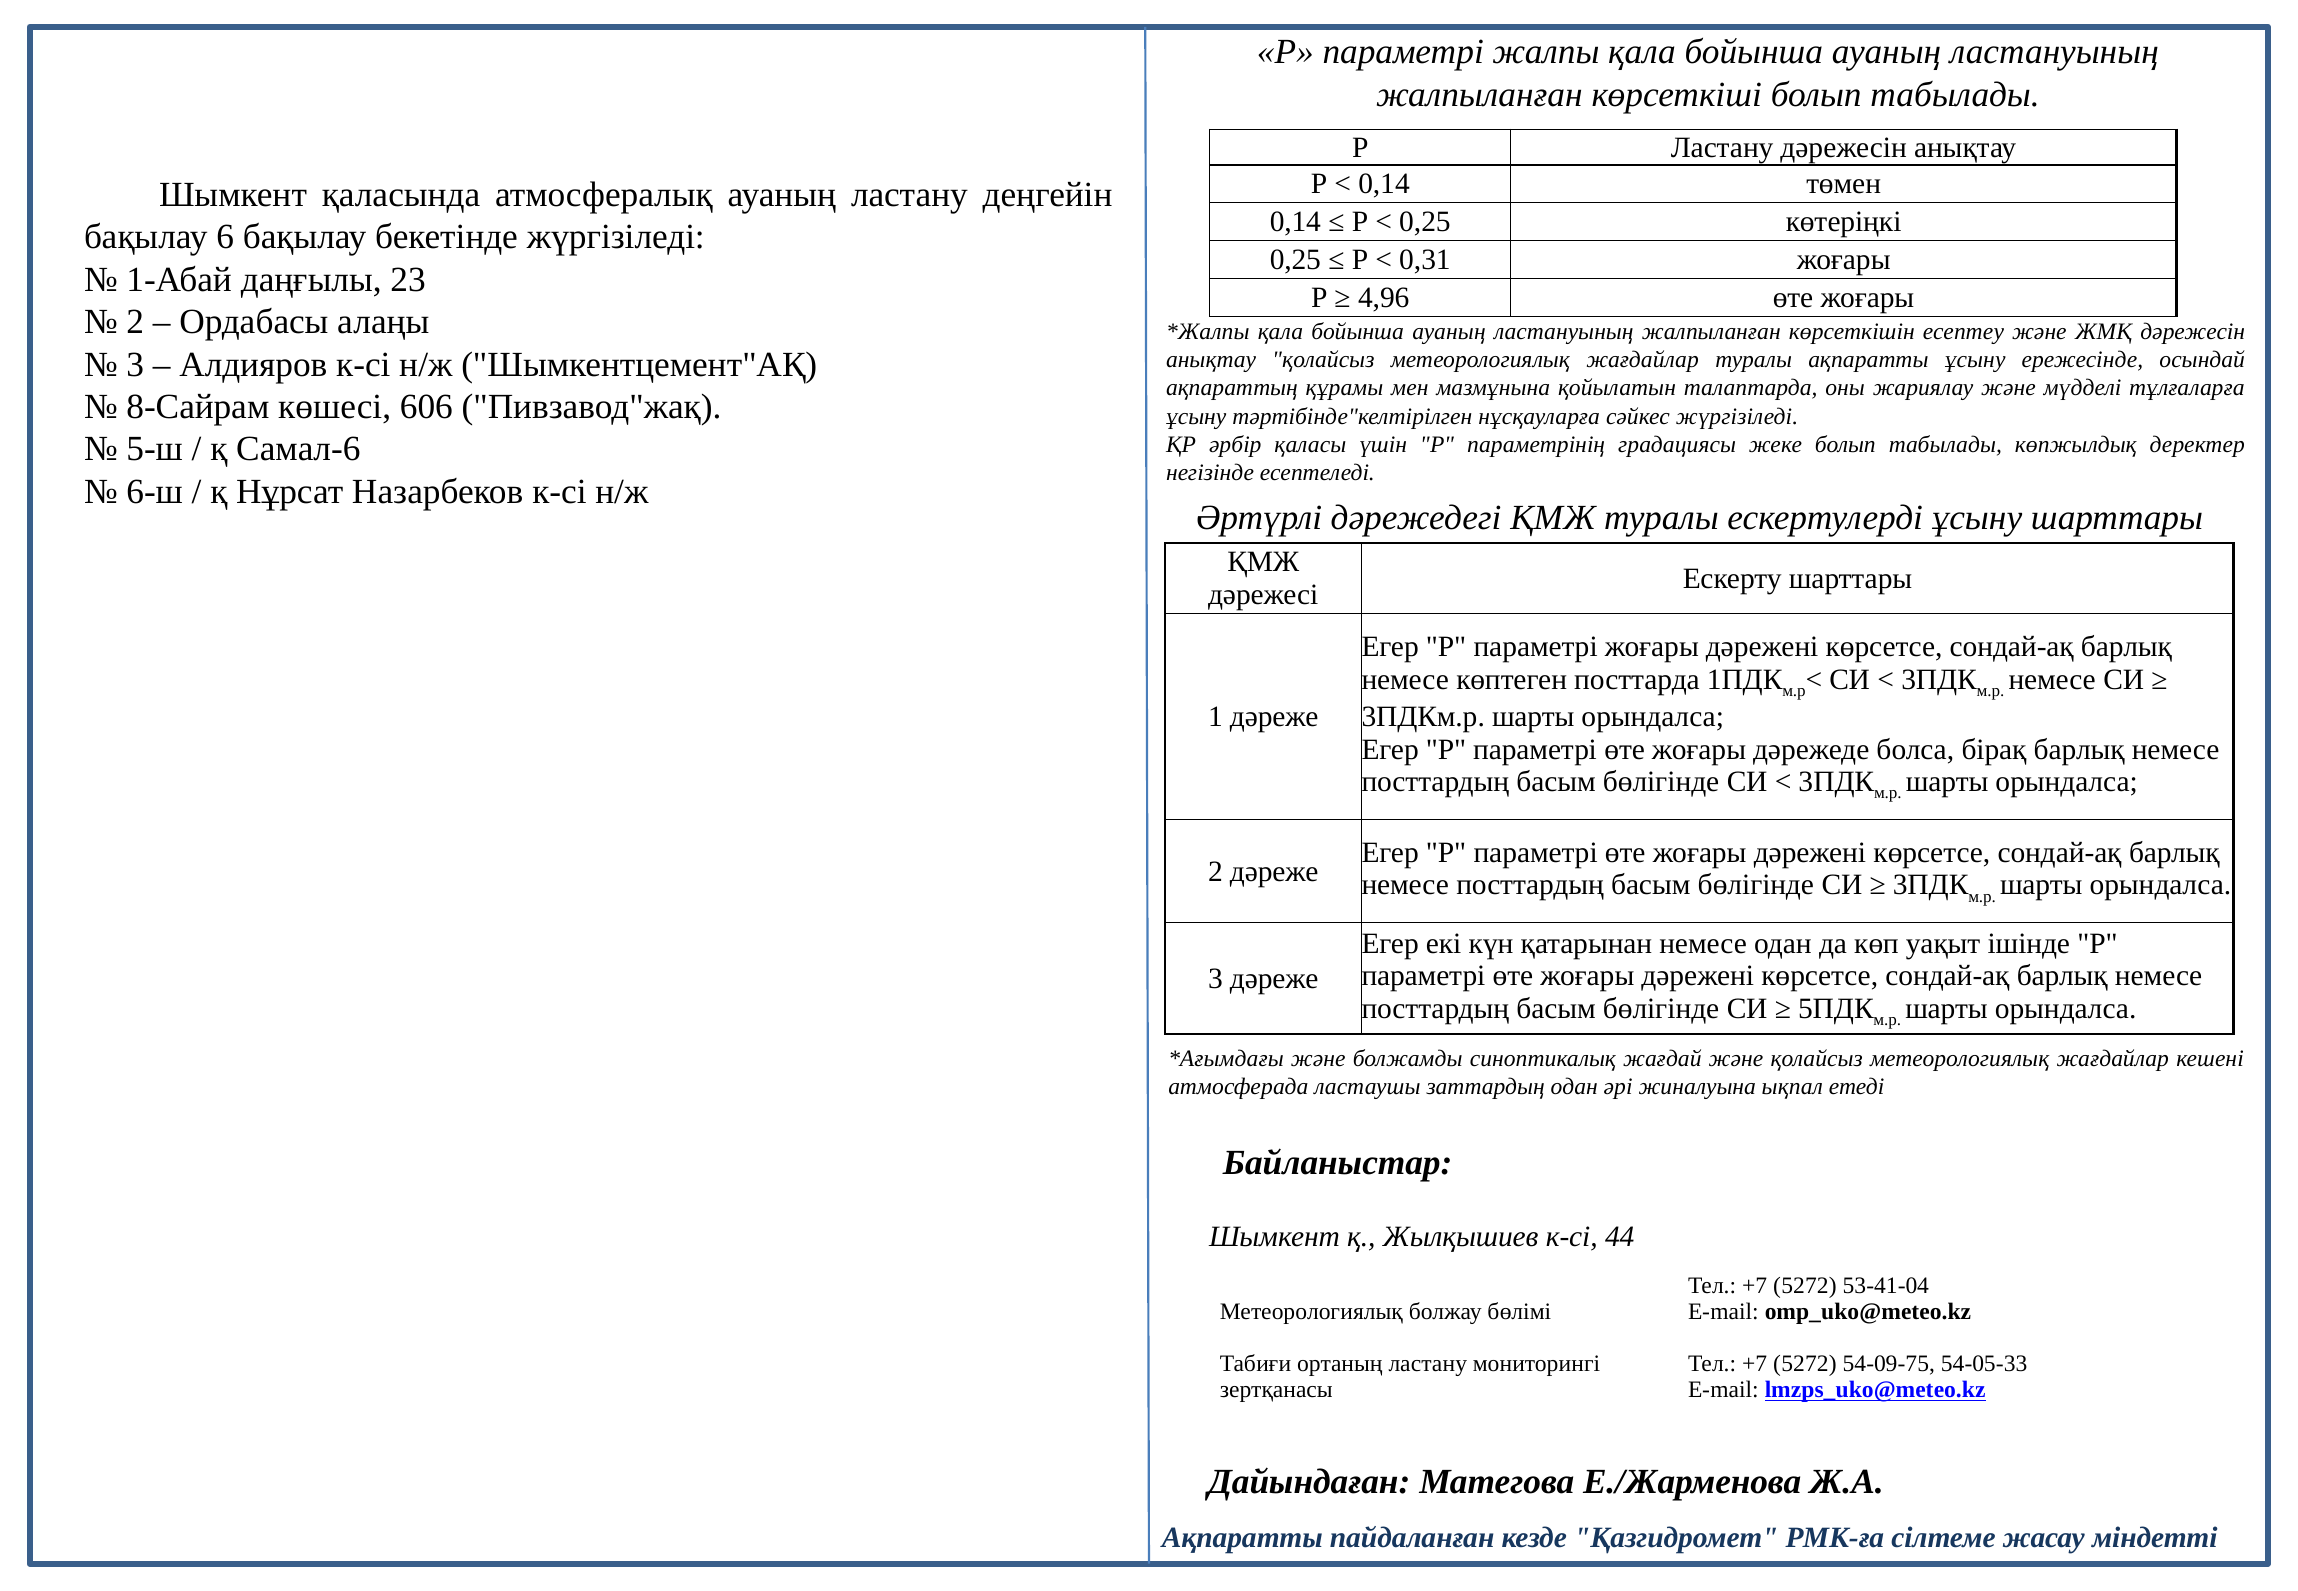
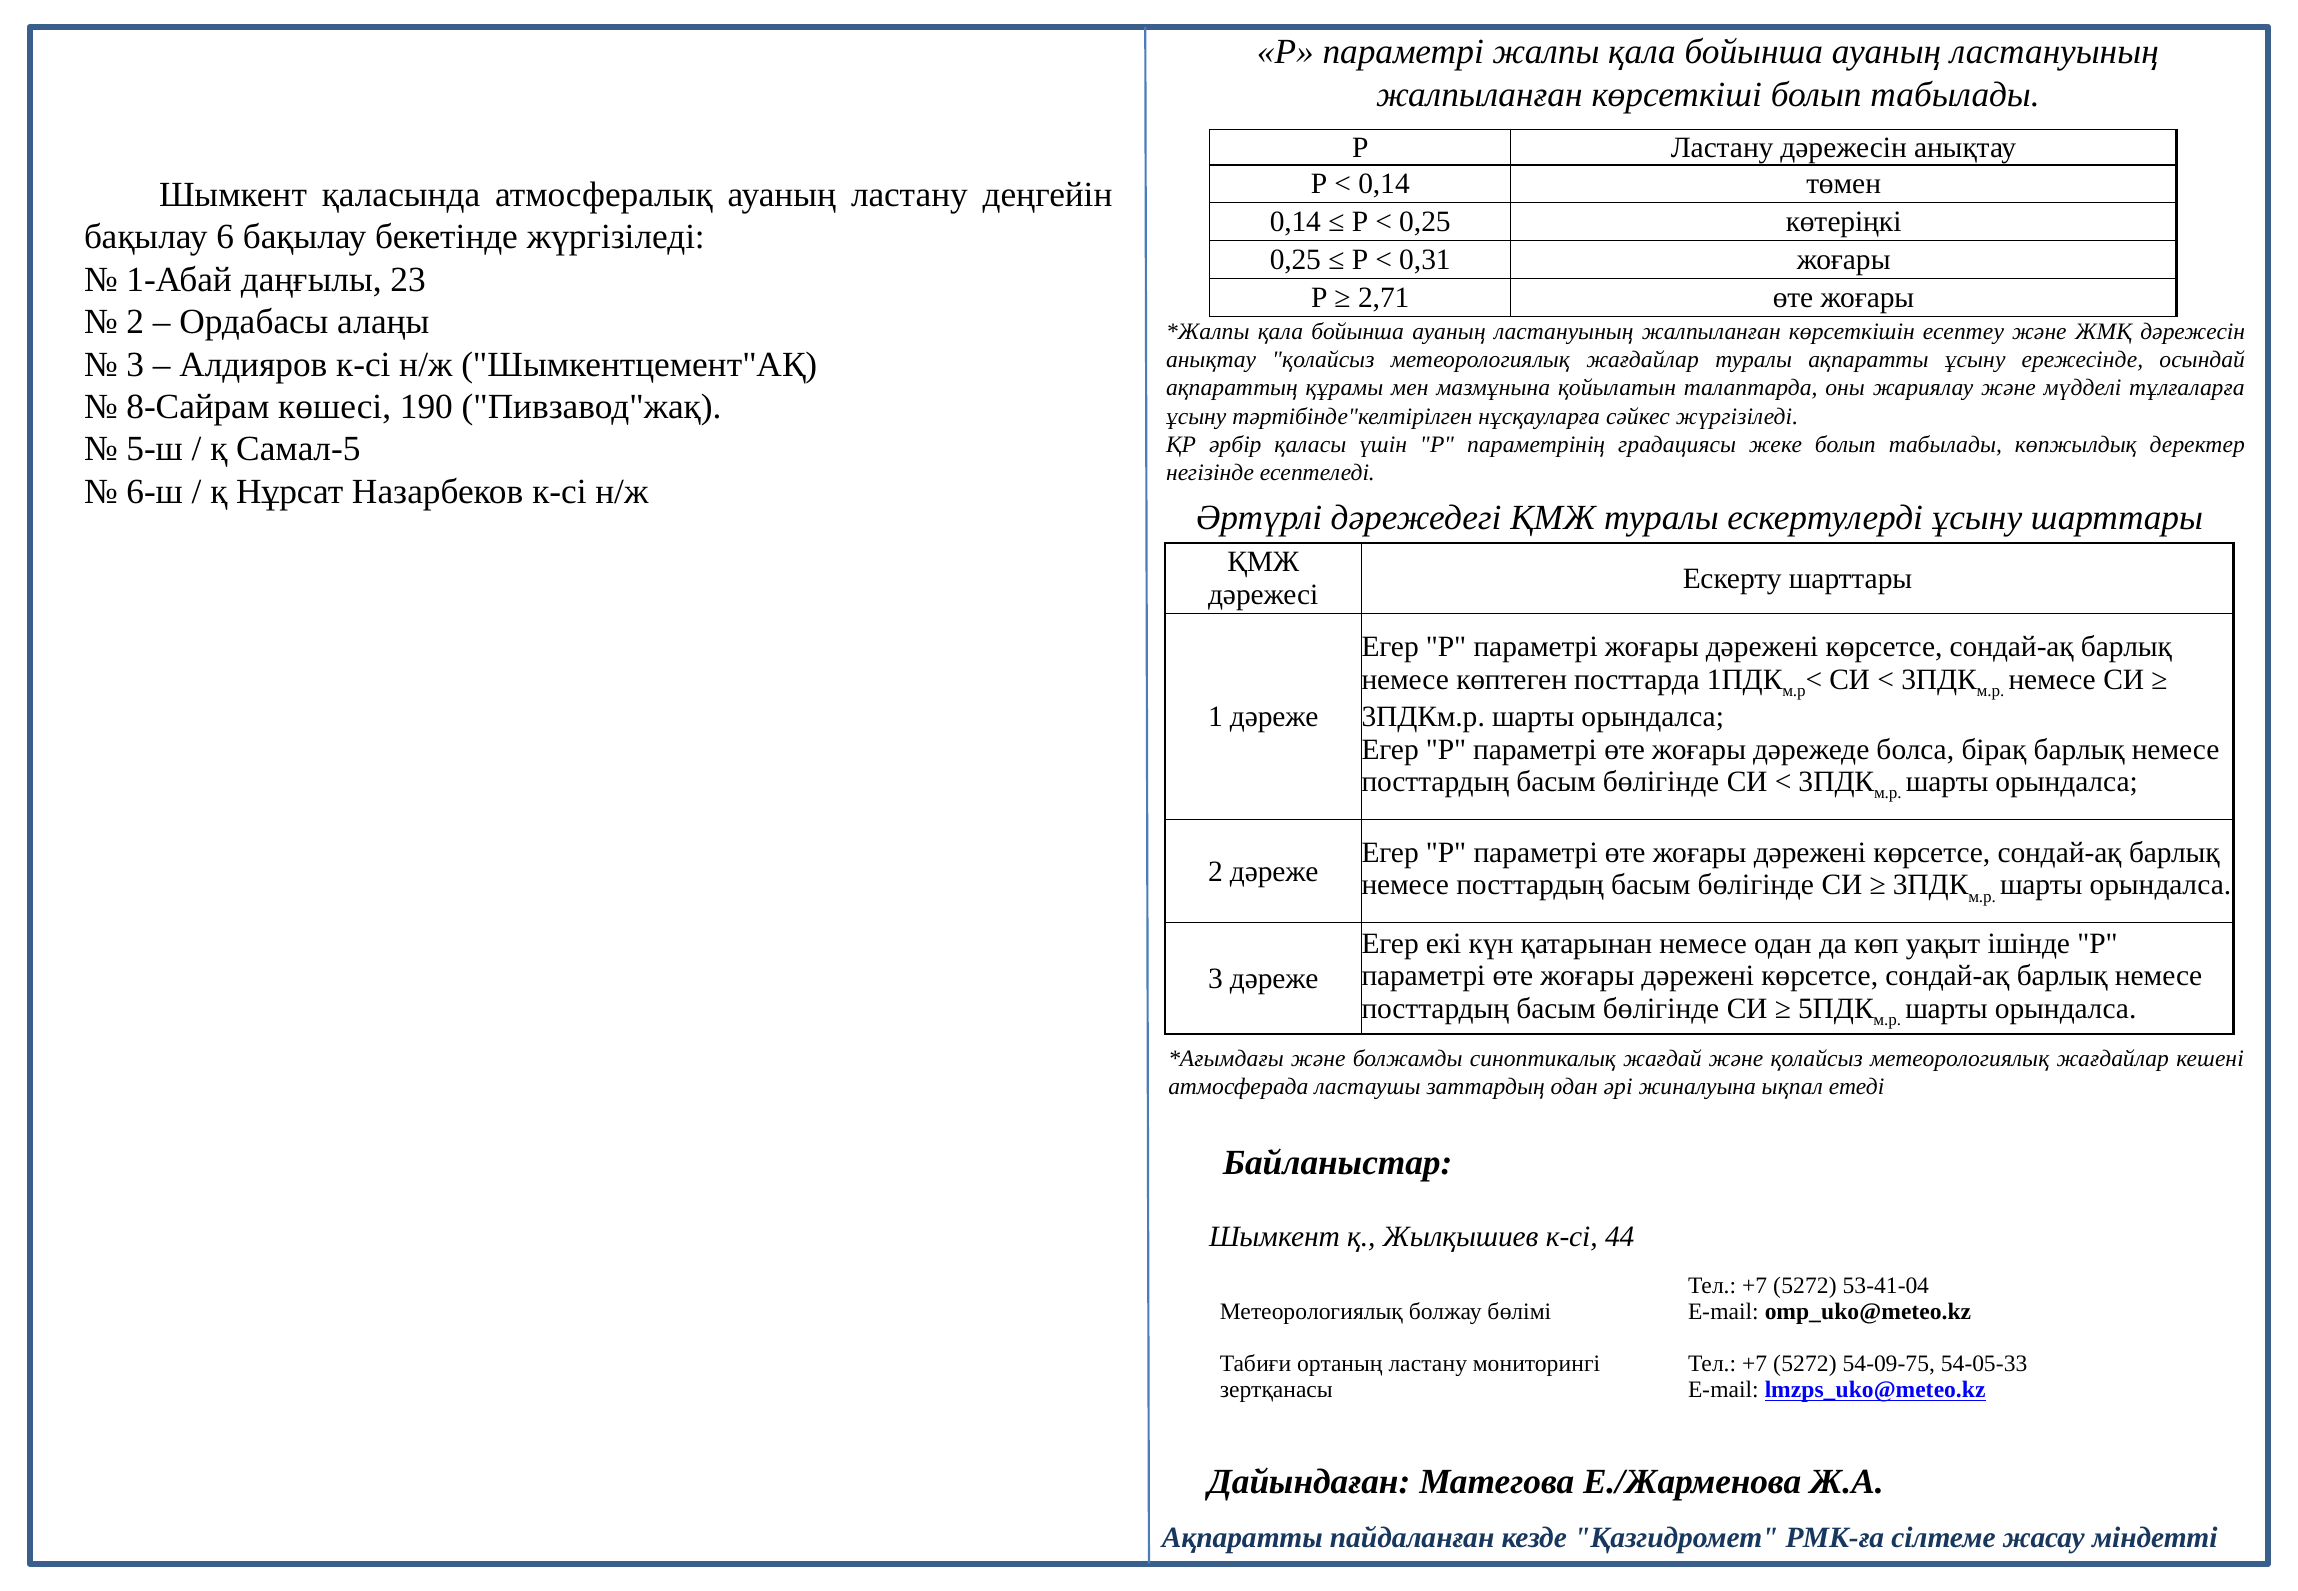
4,96: 4,96 -> 2,71 (1384, 297)
606: 606 -> 190 (426, 407)
Самал-6: Самал-6 -> Самал-5 (298, 449)
